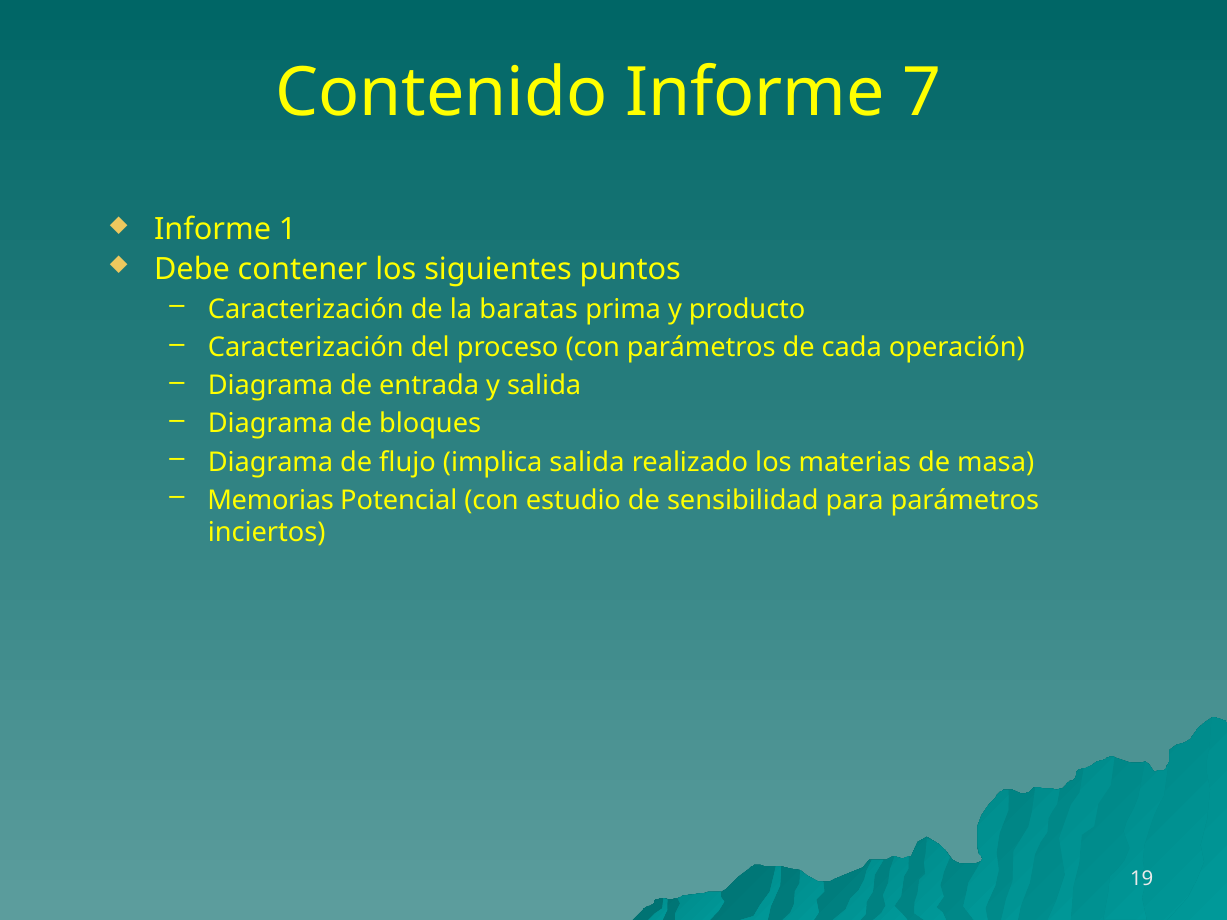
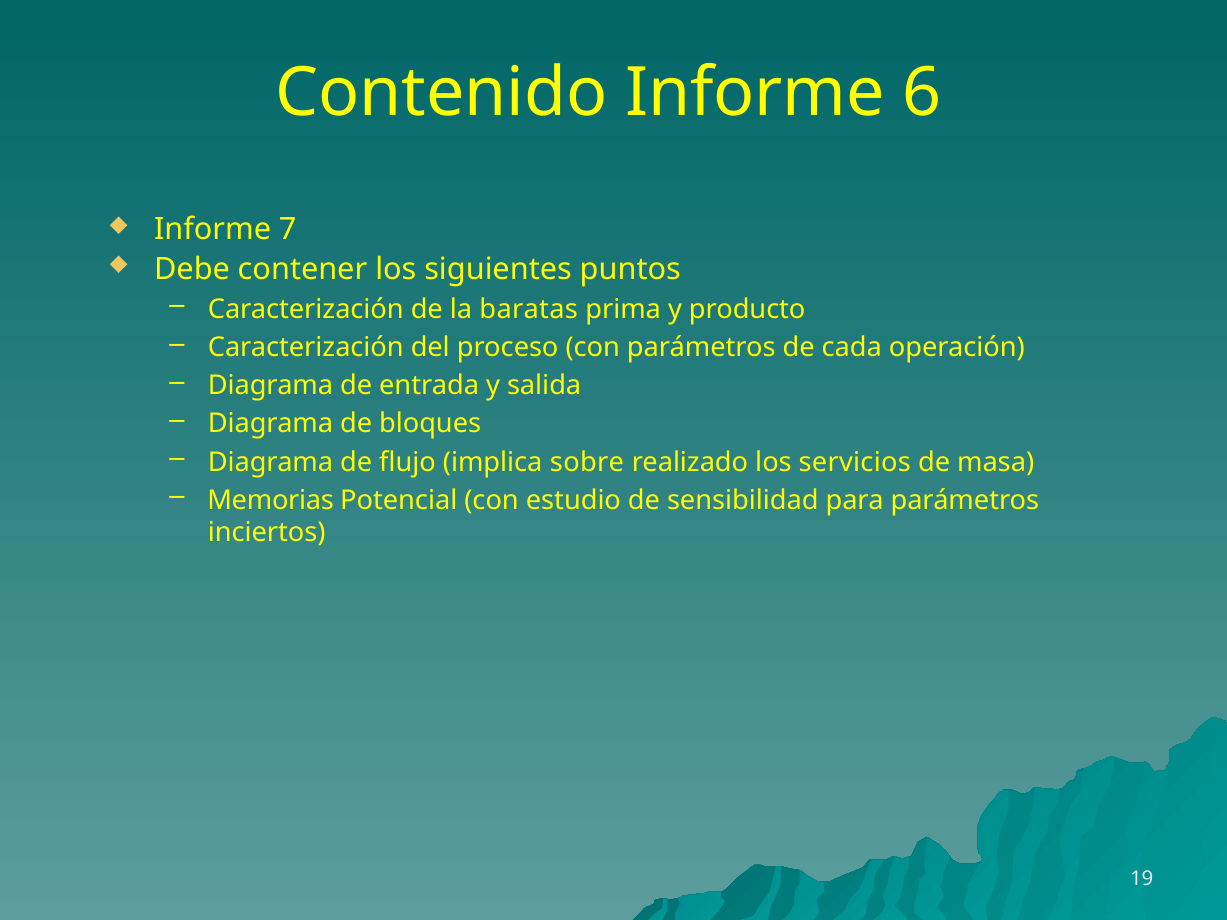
7: 7 -> 6 (922, 93)
1: 1 -> 7 (288, 230)
implica salida: salida -> sobre (587, 462)
materias: materias -> servicios (855, 462)
